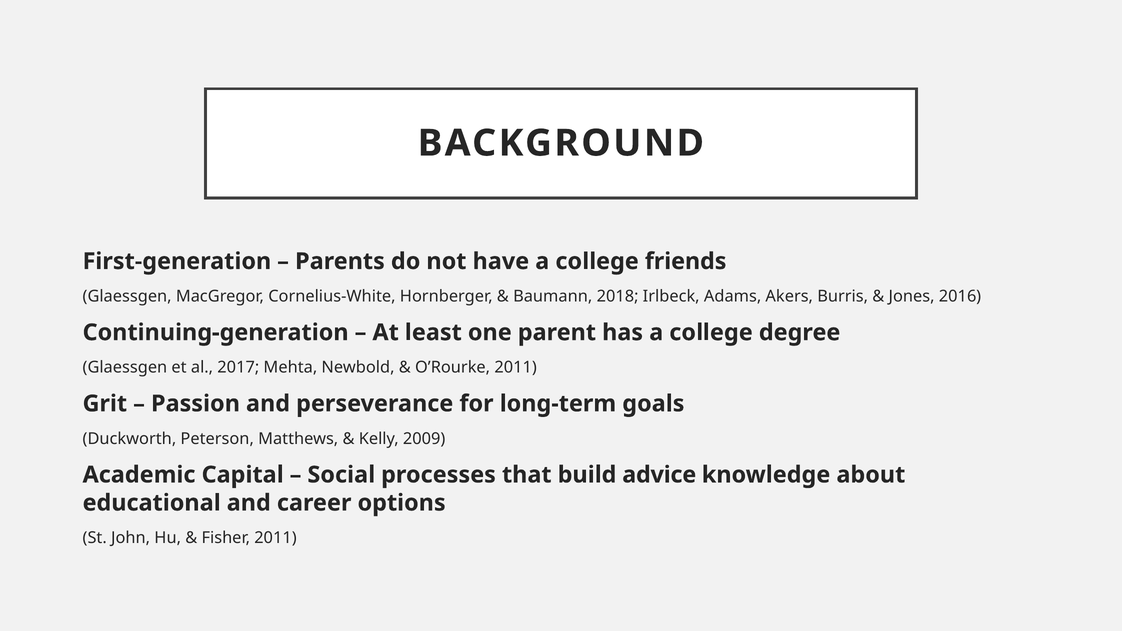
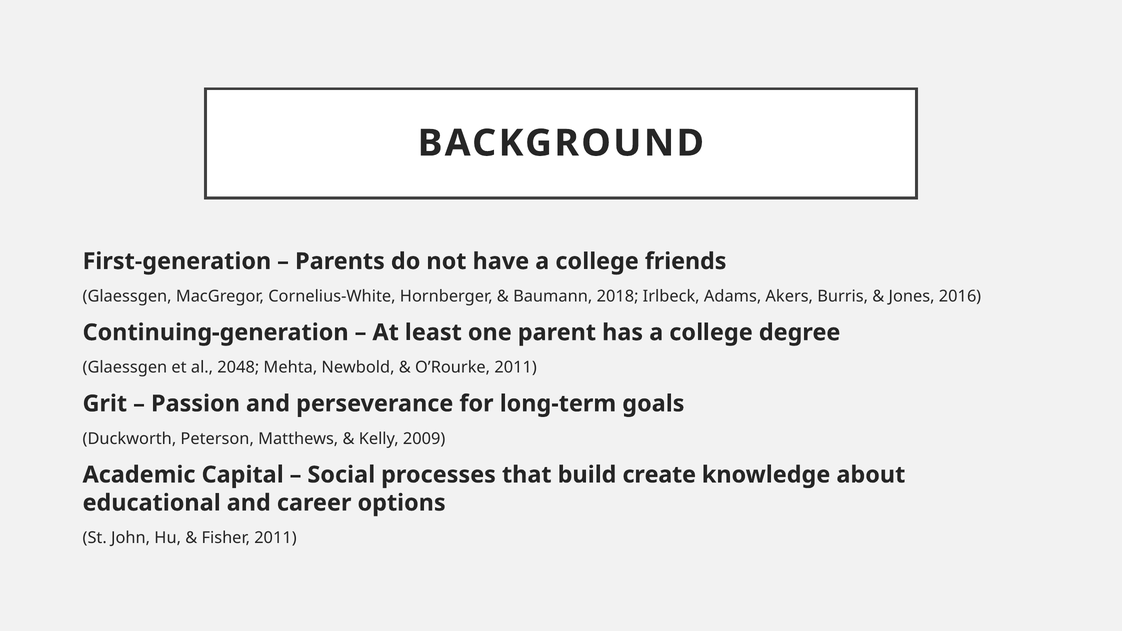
2017: 2017 -> 2048 (238, 368)
advice: advice -> create (659, 475)
